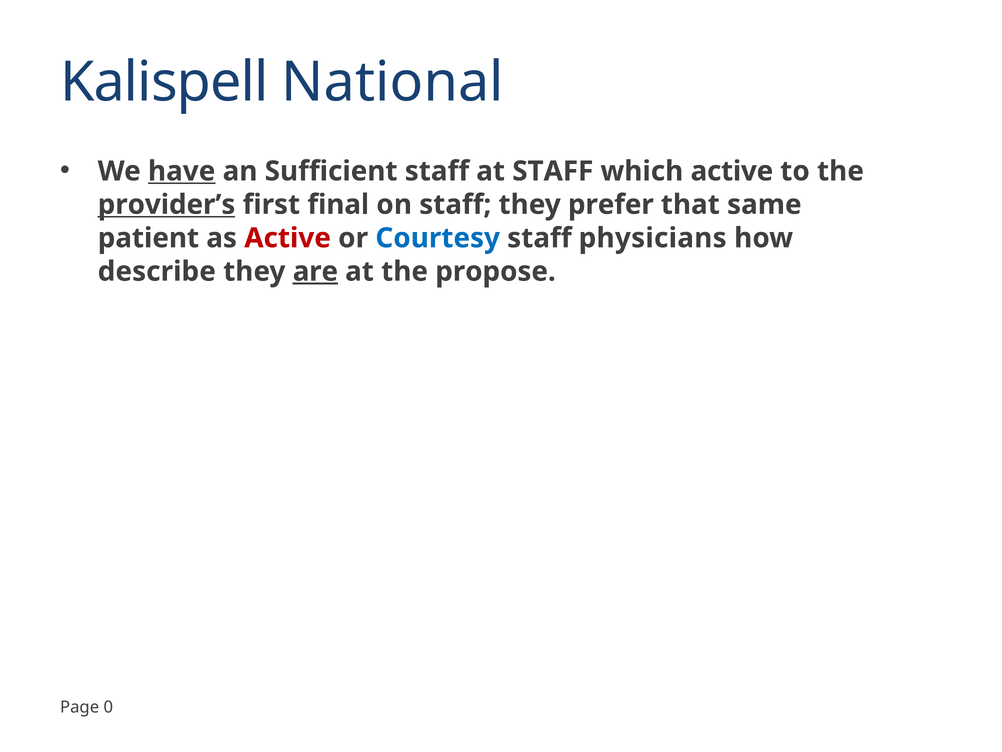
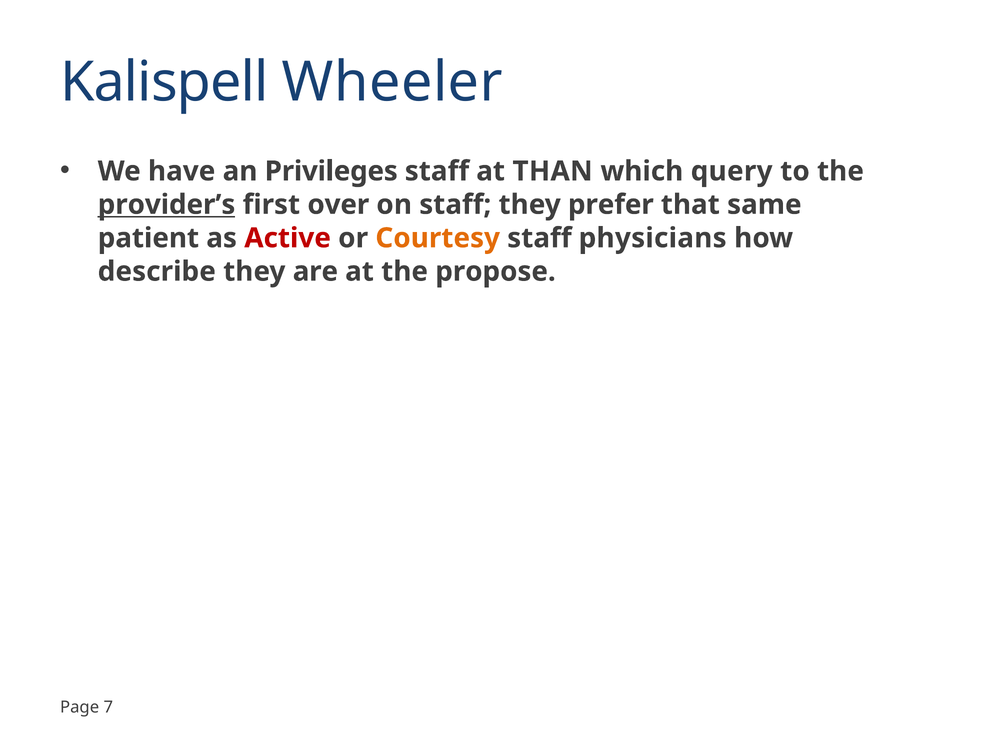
National: National -> Wheeler (392, 82)
have underline: present -> none (182, 171)
Sufficient: Sufficient -> Privileges (331, 171)
at STAFF: STAFF -> THAN (553, 171)
which active: active -> query (732, 171)
final: final -> over (338, 205)
Courtesy colour: blue -> orange (438, 238)
are underline: present -> none (315, 271)
0: 0 -> 7 (108, 707)
